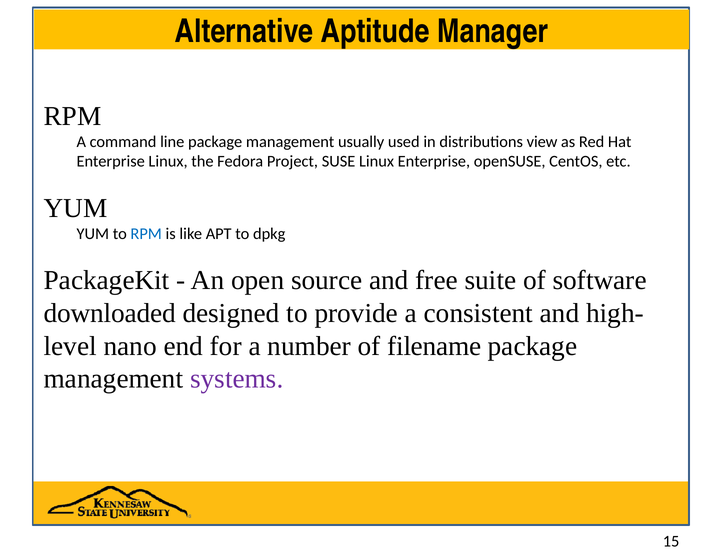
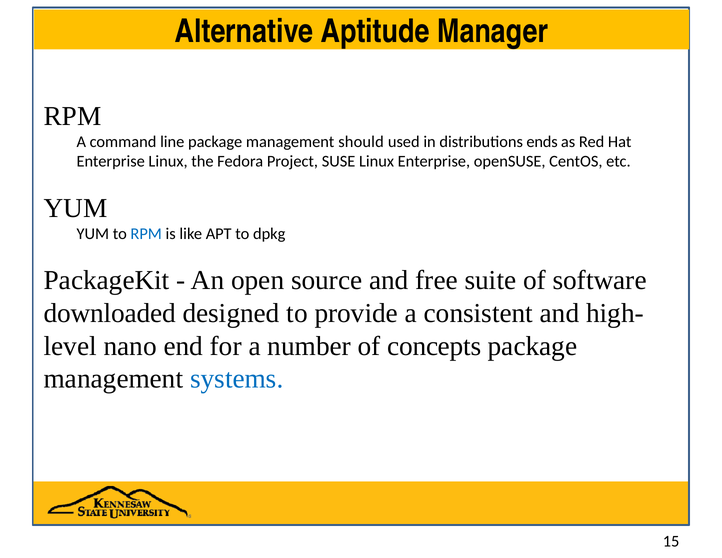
usually: usually -> should (361, 142)
view: view -> ends (542, 142)
filename: filename -> concepts (434, 346)
systems colour: purple -> blue (237, 379)
